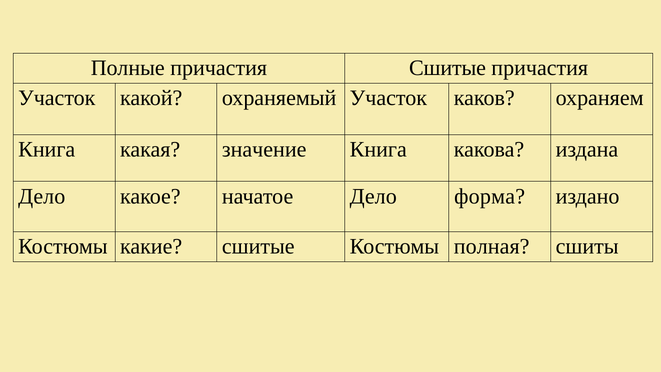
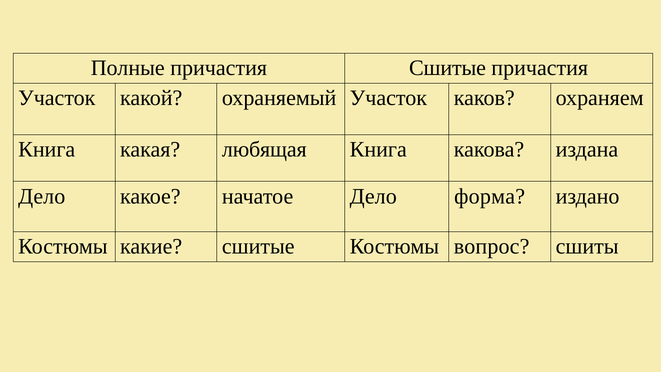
значение: значение -> любящая (264, 150)
полная: полная -> вопрос (492, 246)
